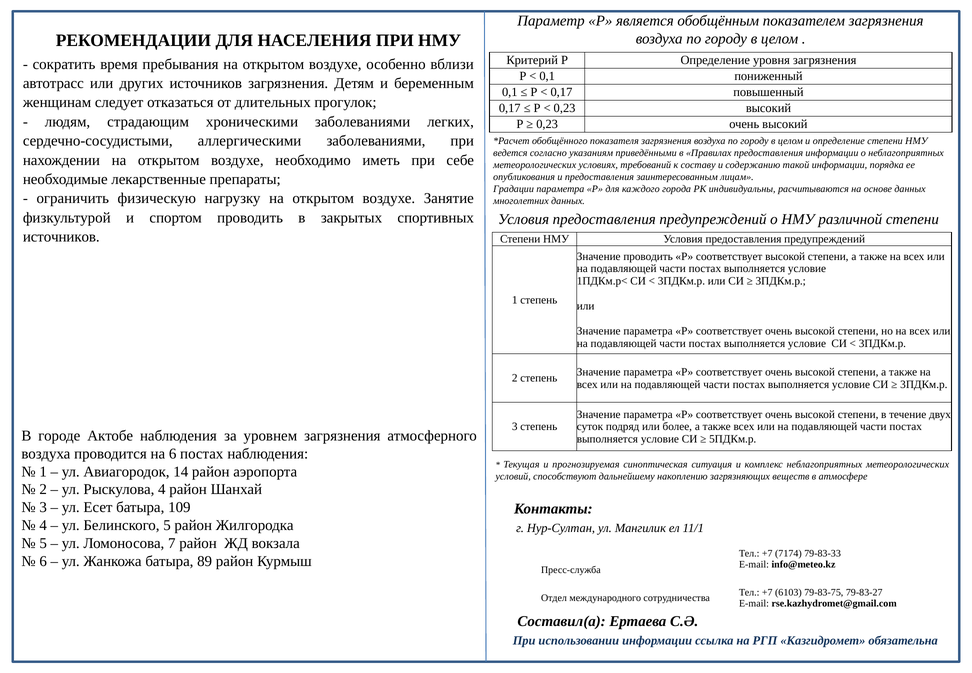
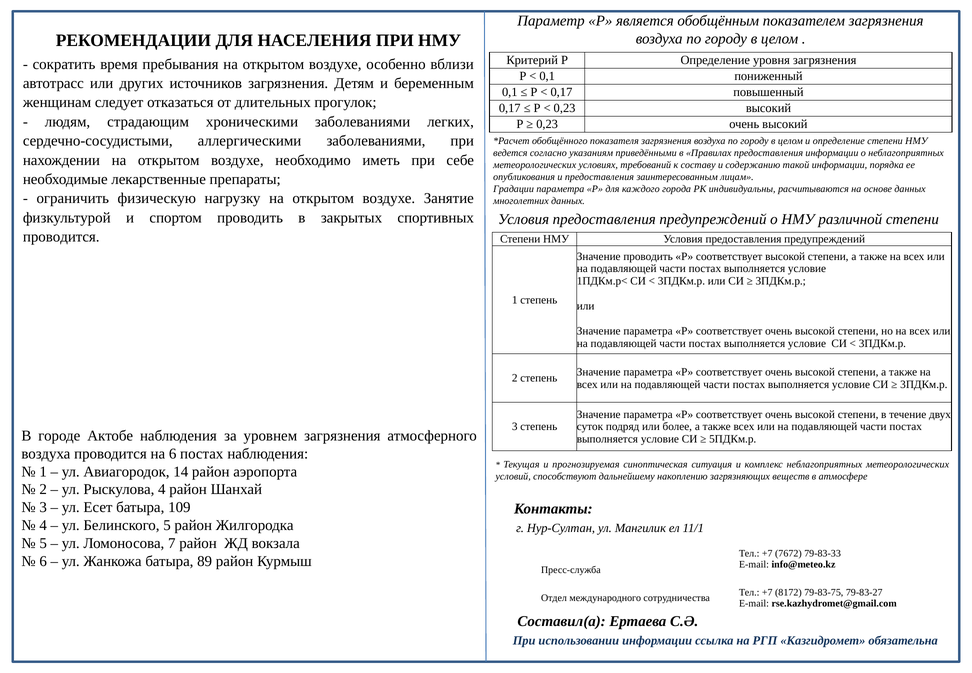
источников: источников -> проводится (61, 237)
7174: 7174 -> 7672 (788, 553)
6103: 6103 -> 8172 (788, 592)
